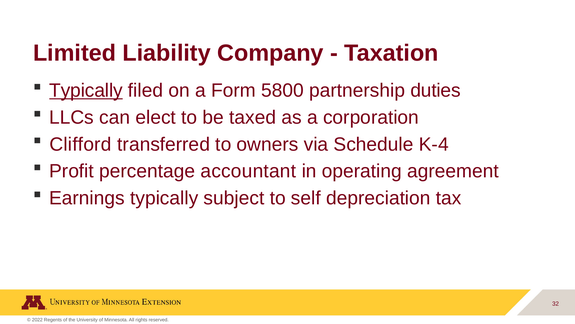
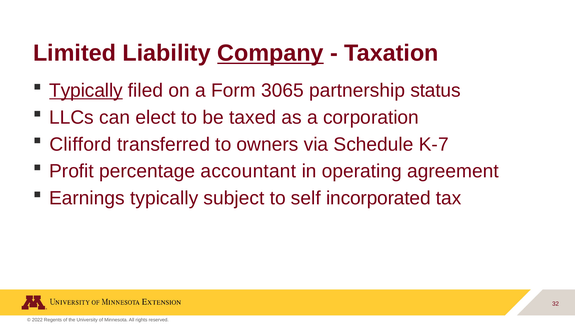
Company underline: none -> present (270, 53)
5800: 5800 -> 3065 (282, 90)
duties: duties -> status (436, 90)
K-4: K-4 -> K-7 (434, 144)
depreciation: depreciation -> incorporated (378, 198)
